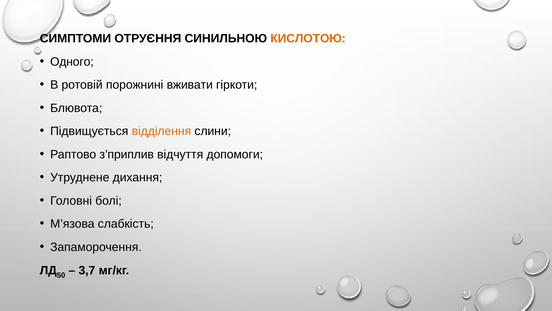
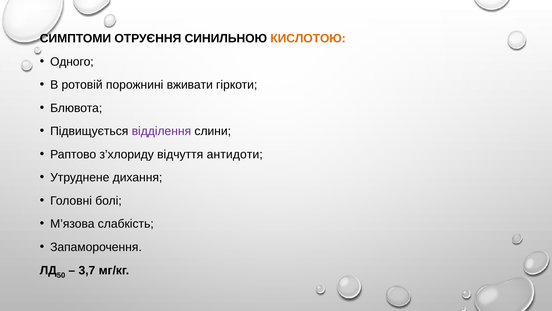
відділення colour: orange -> purple (161, 131)
з’приплив: з’приплив -> з’хлориду (127, 154)
допомоги: допомоги -> антидоти (235, 154)
